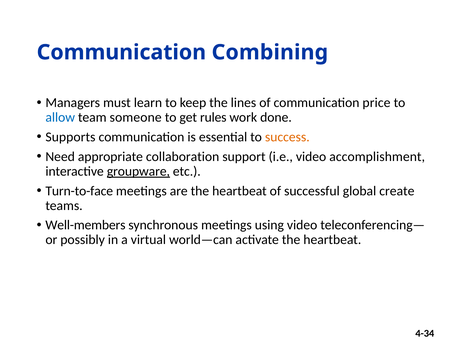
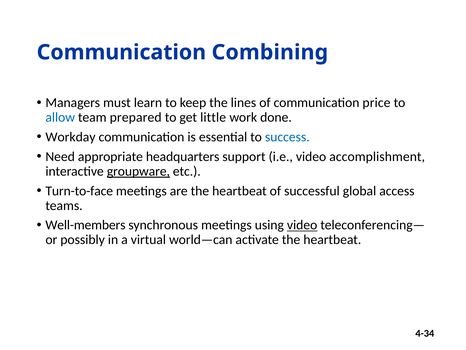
someone: someone -> prepared (136, 117)
rules: rules -> little (213, 117)
Supports: Supports -> Workday (70, 137)
success colour: orange -> blue (287, 137)
collaboration: collaboration -> headquarters (183, 156)
create: create -> access (397, 191)
video underline: none -> present (302, 225)
